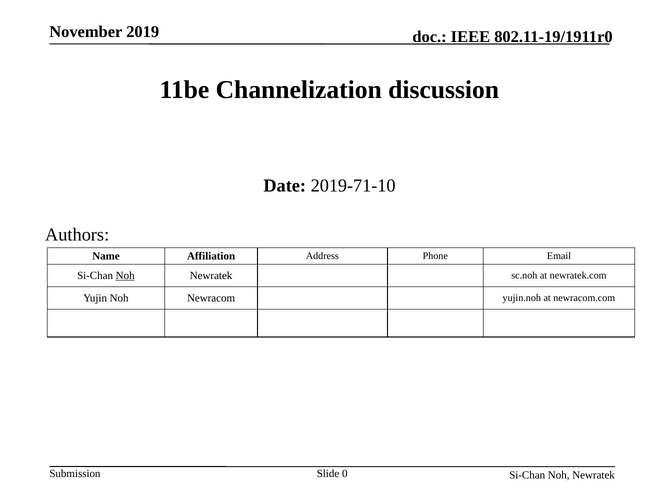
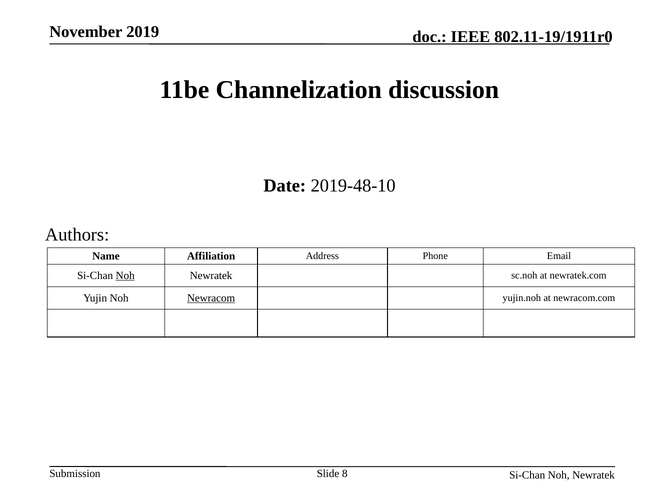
2019-71-10: 2019-71-10 -> 2019-48-10 (353, 186)
Newracom underline: none -> present (211, 298)
0: 0 -> 8 (345, 474)
